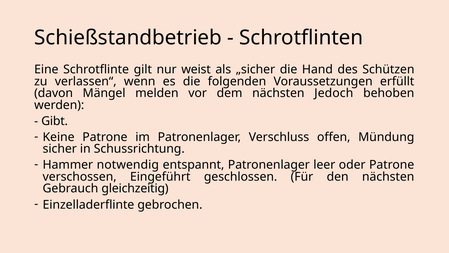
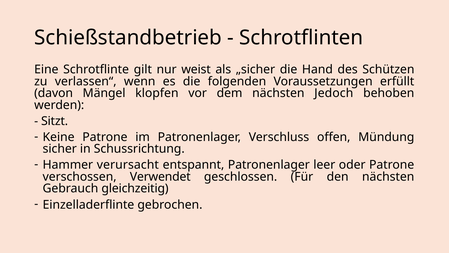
melden: melden -> klopfen (157, 93)
Gibt: Gibt -> Sitzt (55, 121)
notwendig: notwendig -> verursacht (128, 165)
Eingeführt: Eingeführt -> Verwendet (160, 176)
